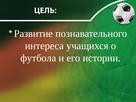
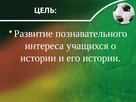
футбола: футбола -> истории (38, 58)
